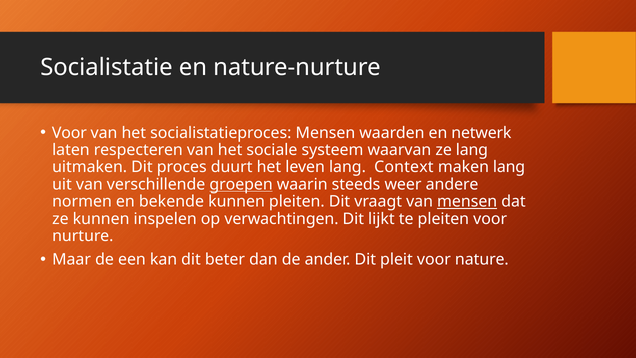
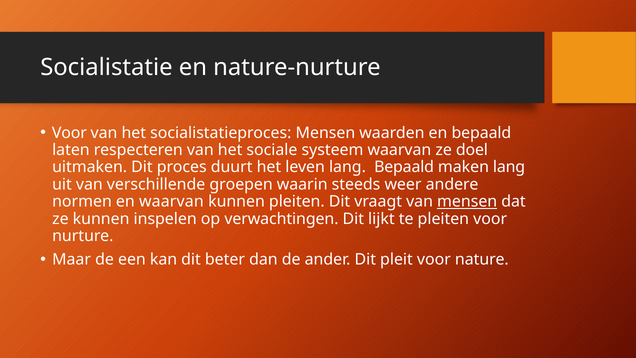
en netwerk: netwerk -> bepaald (481, 133)
ze lang: lang -> doel (472, 150)
lang Context: Context -> Bepaald (404, 167)
groepen underline: present -> none (241, 184)
en bekende: bekende -> waarvan (171, 201)
